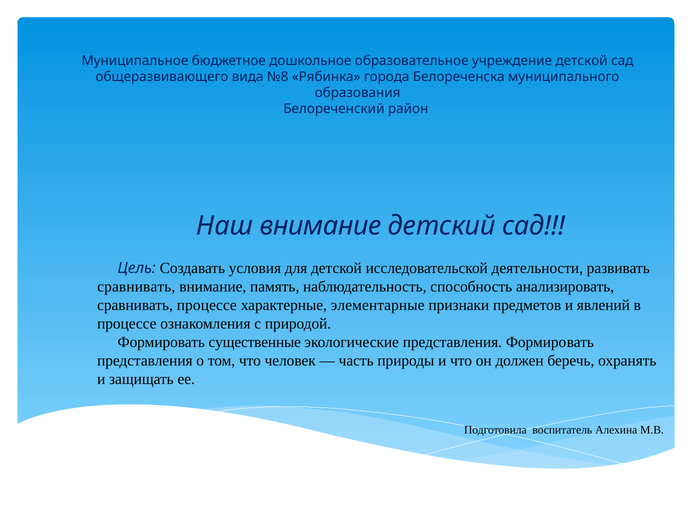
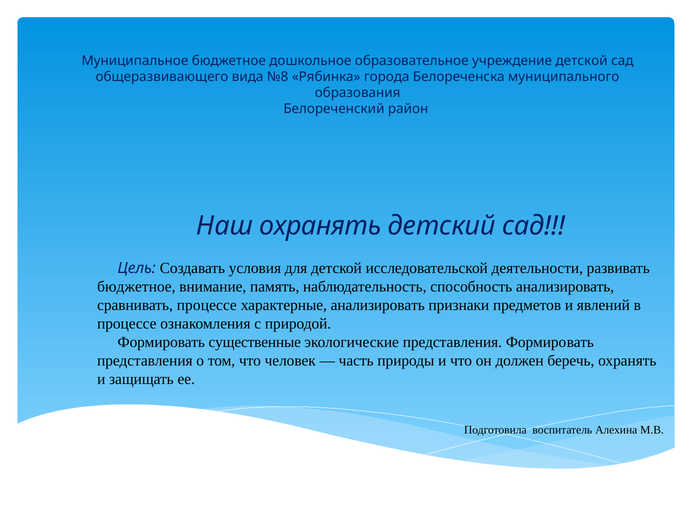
Наш внимание: внимание -> охранять (321, 226)
сравнивать: сравнивать -> бюджетное (136, 287)
характерные элементарные: элементарные -> анализировать (378, 305)
